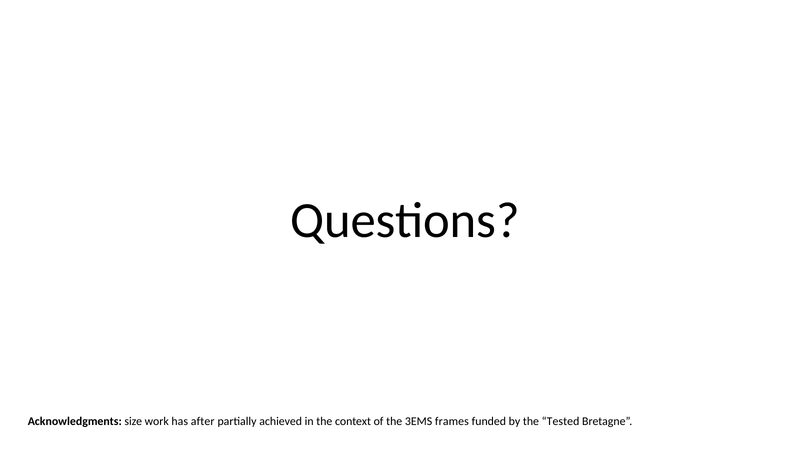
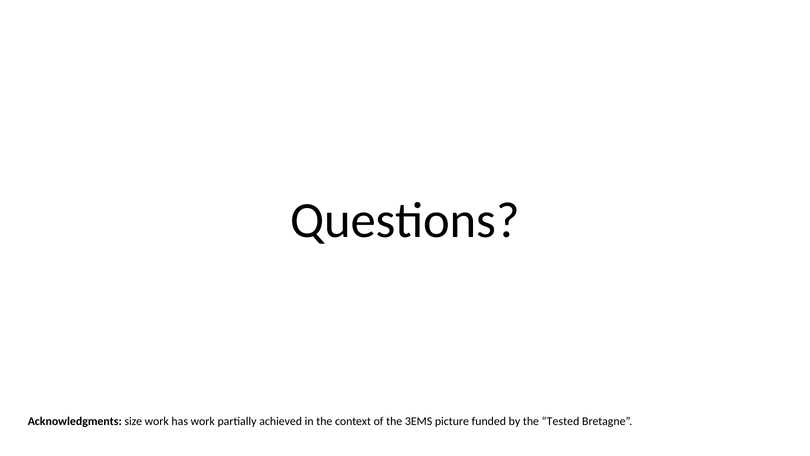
has after: after -> work (203, 421)
frames: frames -> picture (452, 421)
